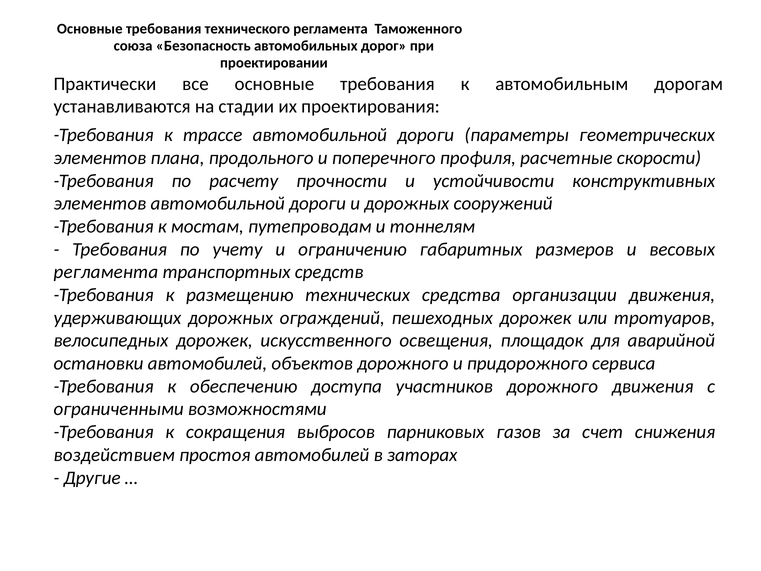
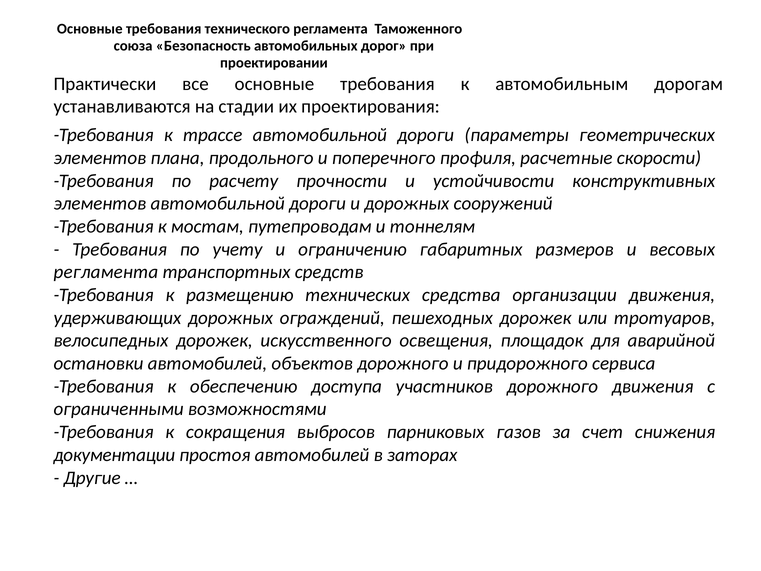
воздействием: воздействием -> документации (114, 455)
